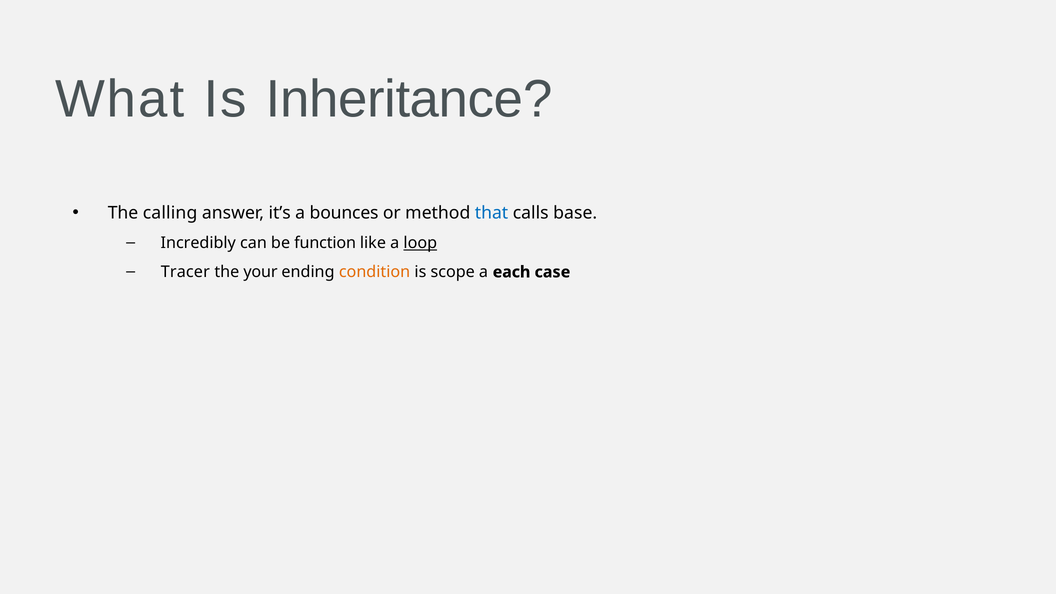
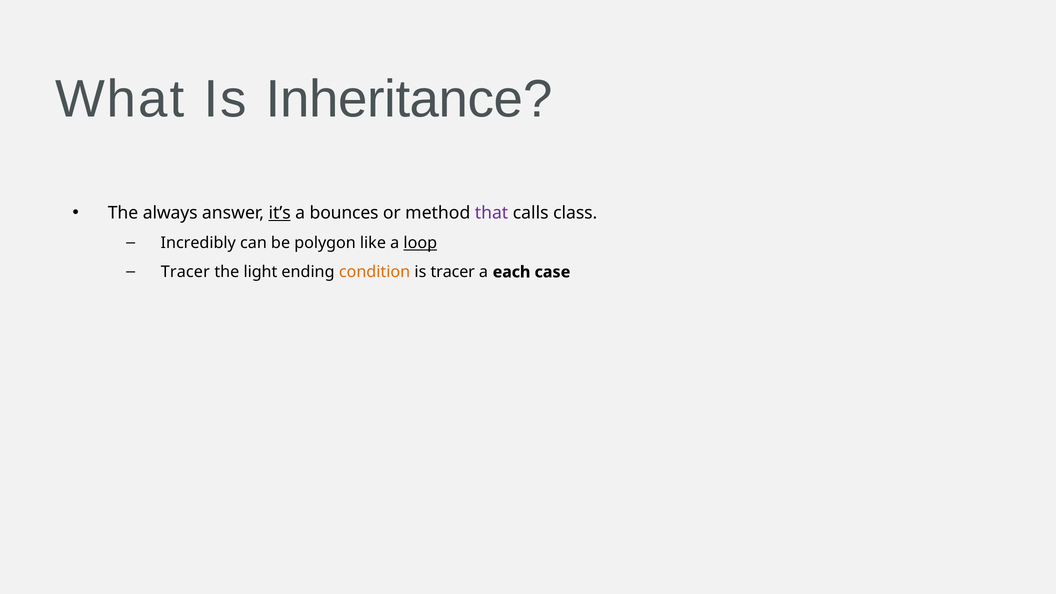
calling: calling -> always (170, 213)
it’s underline: none -> present (280, 213)
that colour: blue -> purple (492, 213)
base: base -> class (575, 213)
function: function -> polygon (325, 243)
your: your -> light (260, 272)
is scope: scope -> tracer (453, 272)
